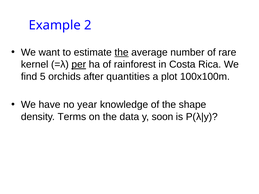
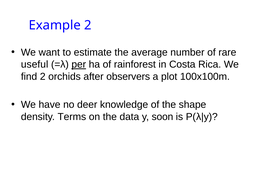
the underline: present -> none (122, 52)
kernel: kernel -> useful (35, 65)
find 5: 5 -> 2 (43, 77)
quantities: quantities -> observers (128, 77)
year: year -> deer (87, 105)
